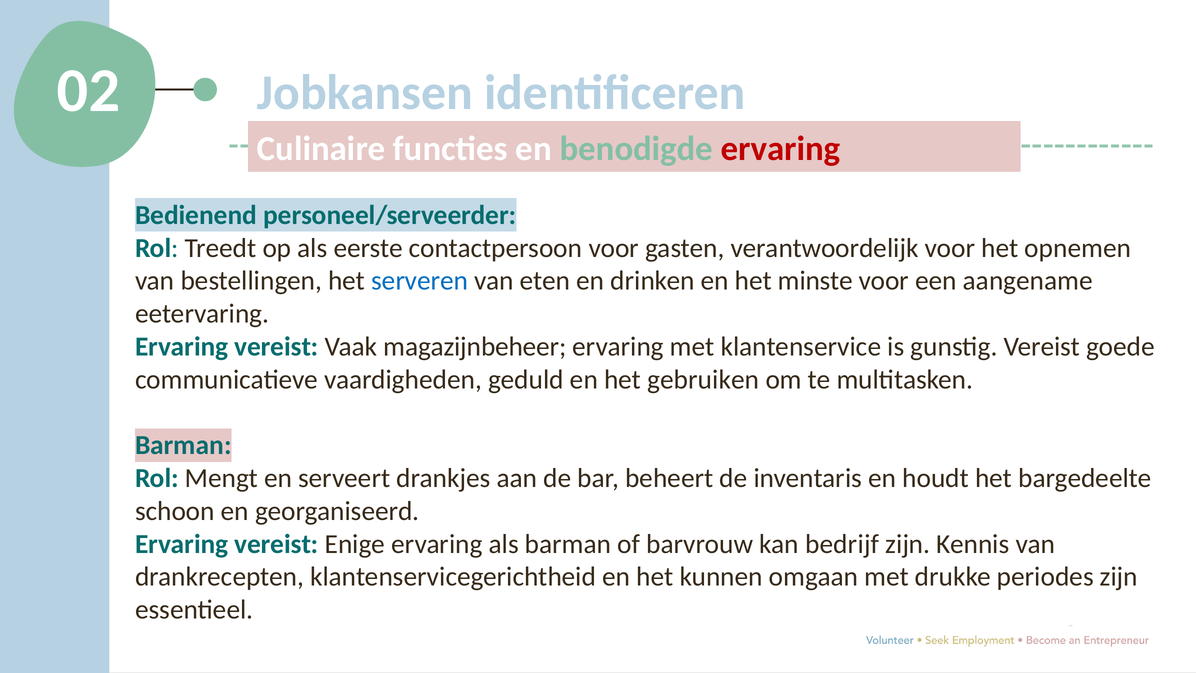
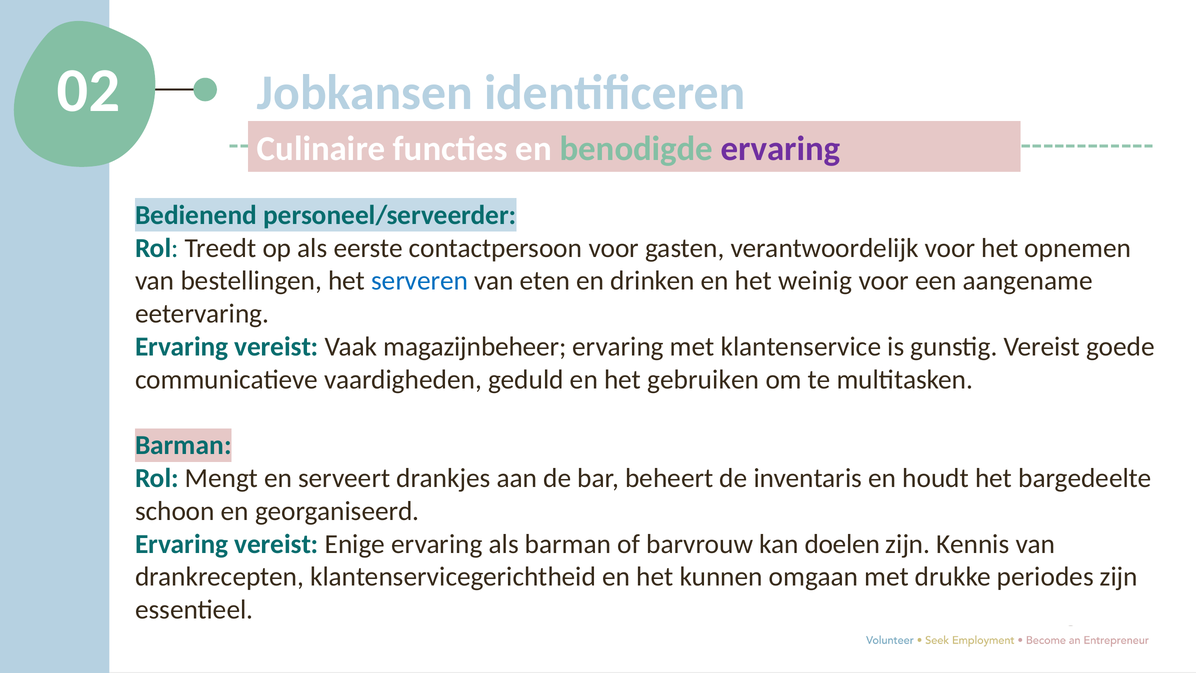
ervaring colour: red -> purple (780, 149)
minste: minste -> weinig (815, 281)
bedrijf: bedrijf -> doelen (842, 544)
